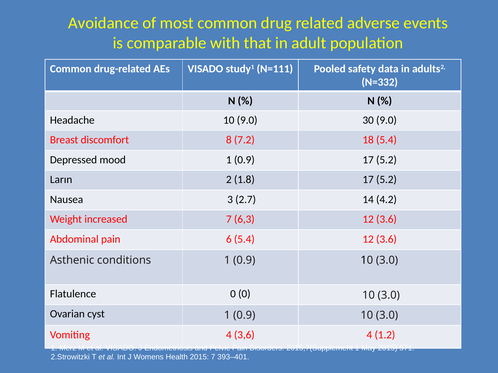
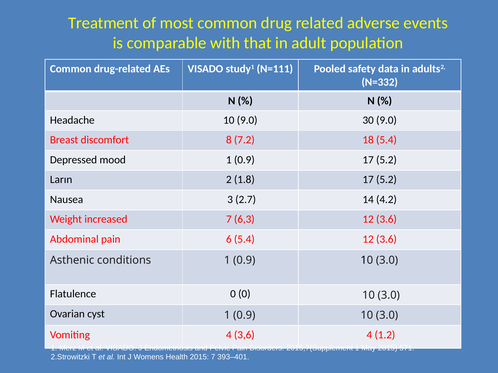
Avoidance: Avoidance -> Treatment (104, 23)
